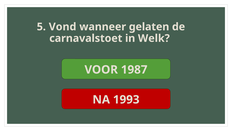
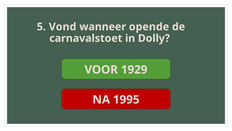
gelaten: gelaten -> opende (149, 27)
Welk: Welk -> Dolly (154, 38)
1987: 1987 -> 1929 (134, 69)
1993: 1993 -> 1995 (126, 99)
